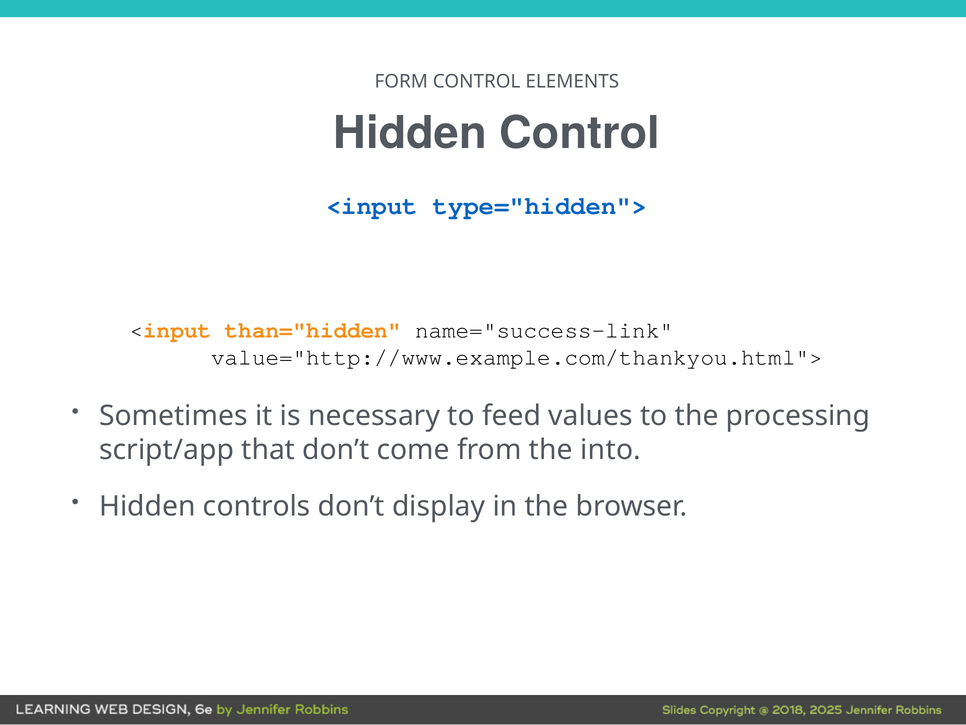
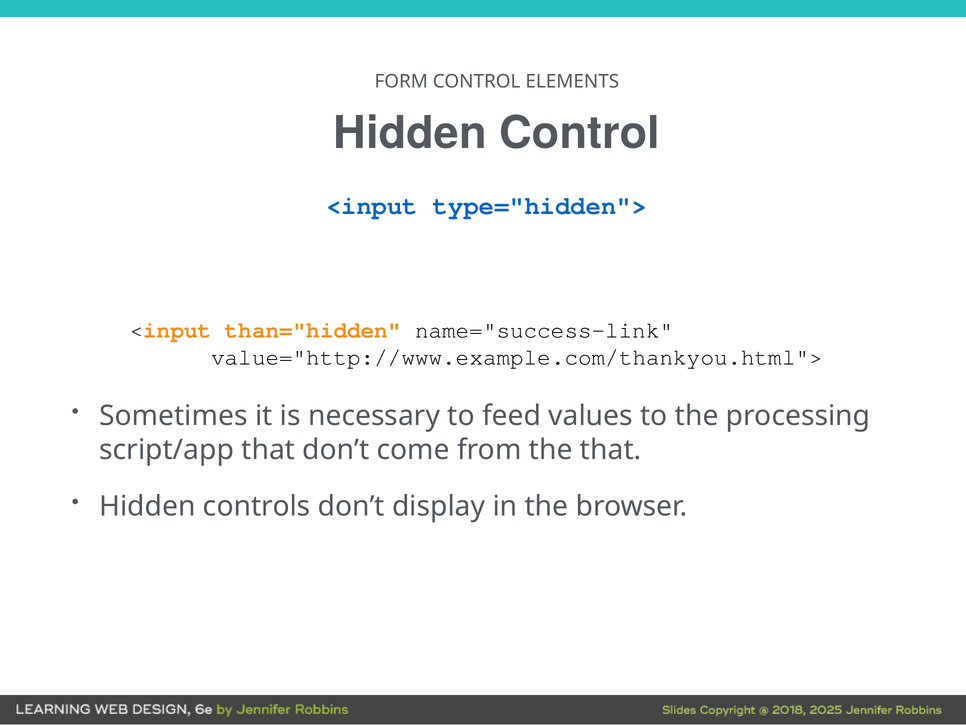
the into: into -> that (611, 449)
